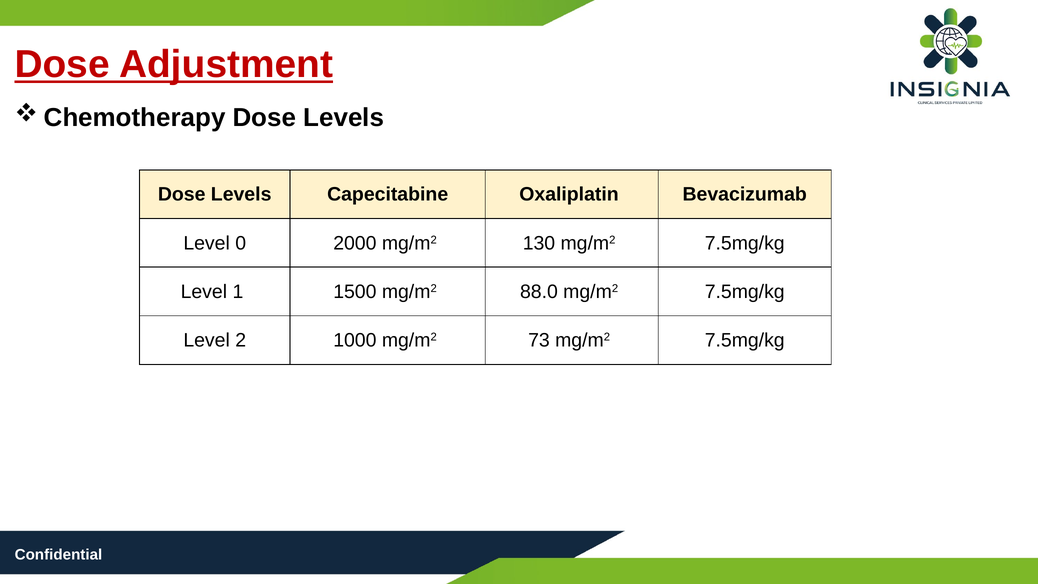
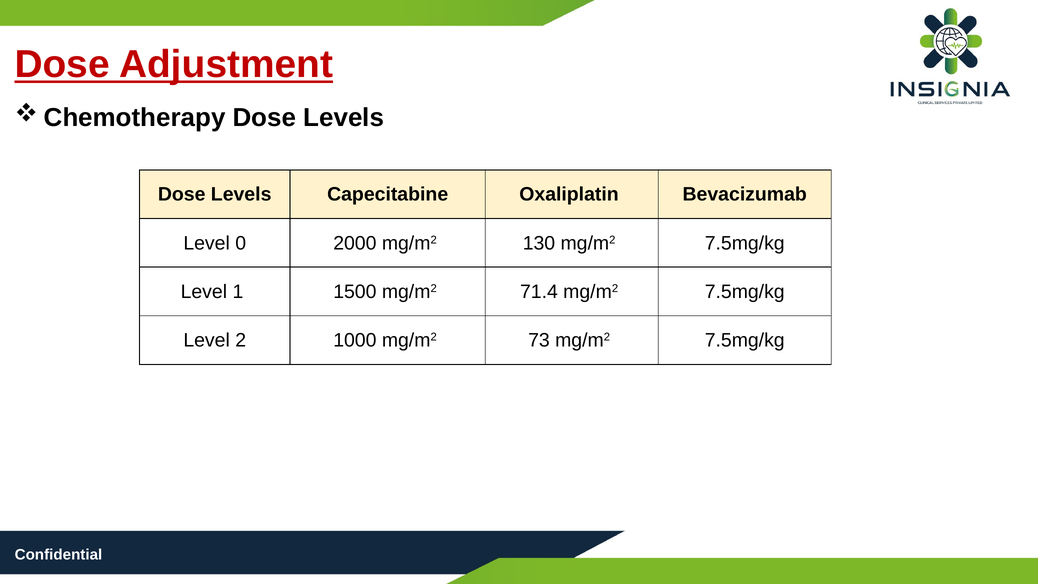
88.0: 88.0 -> 71.4 (539, 292)
